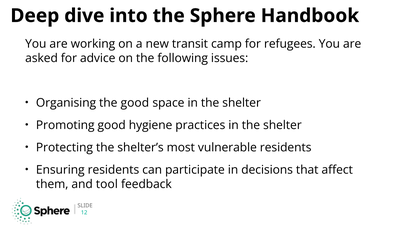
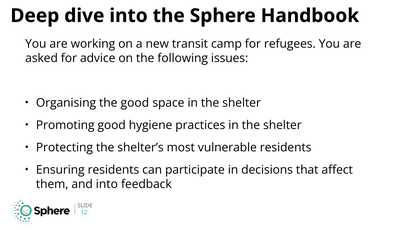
and tool: tool -> into (107, 184)
